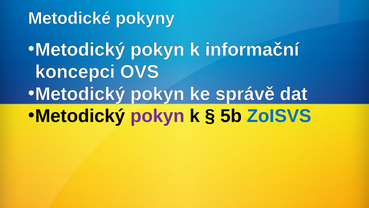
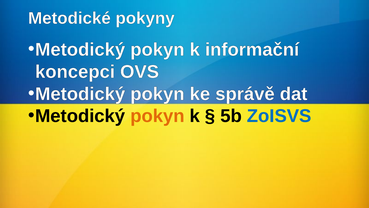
pokyn colour: purple -> orange (157, 116)
